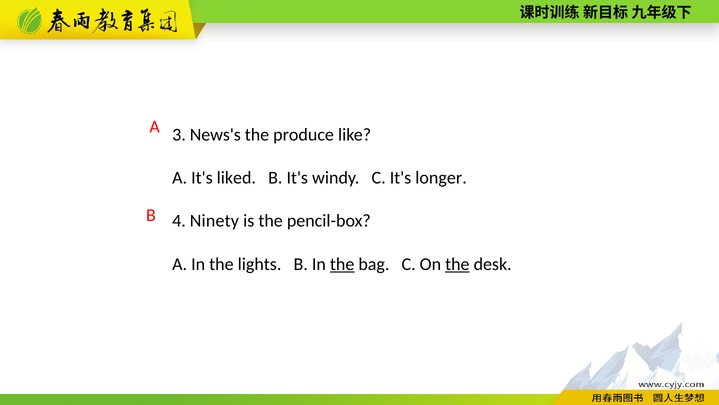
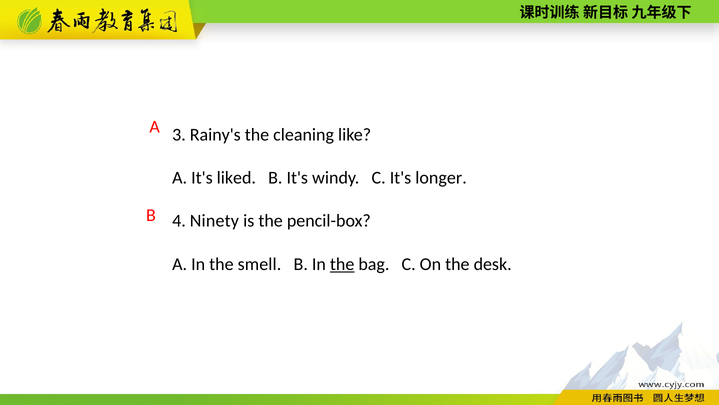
News's: News's -> Rainy's (215, 134)
produce: produce -> cleaning (304, 134)
lights: lights -> smell (259, 264)
the underline: present -> none (457, 264)
